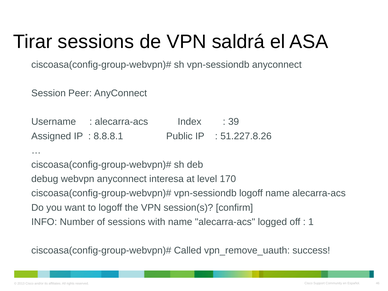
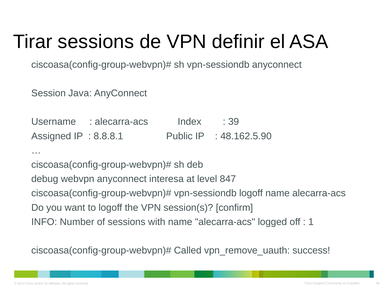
saldrá: saldrá -> definir (238, 42)
Peer: Peer -> Java (80, 93)
51.227.8.26: 51.227.8.26 -> 48.162.5.90 (246, 136)
170: 170 -> 847 (228, 179)
